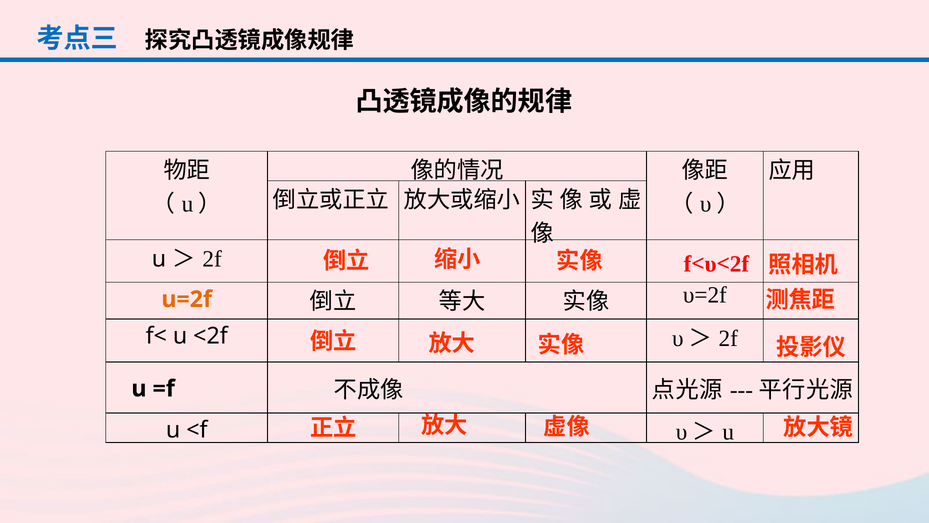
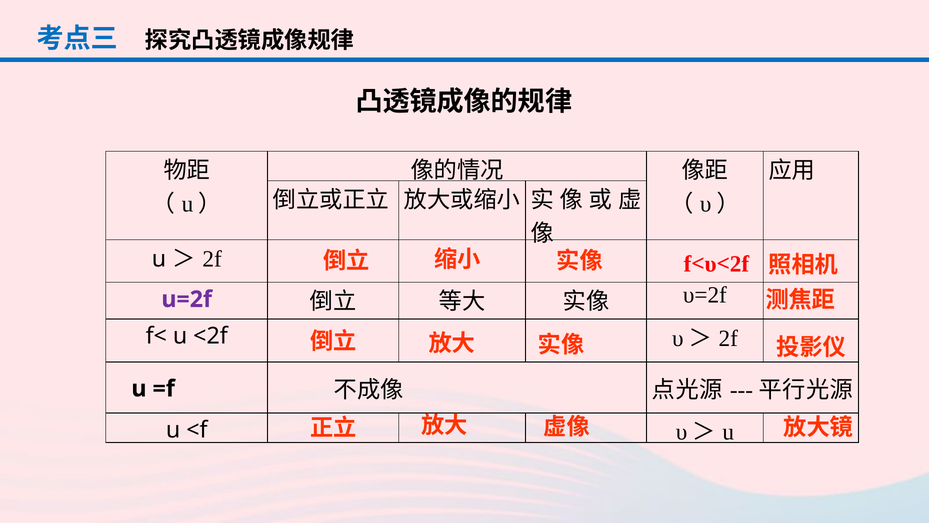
u=2f colour: orange -> purple (187, 299)
